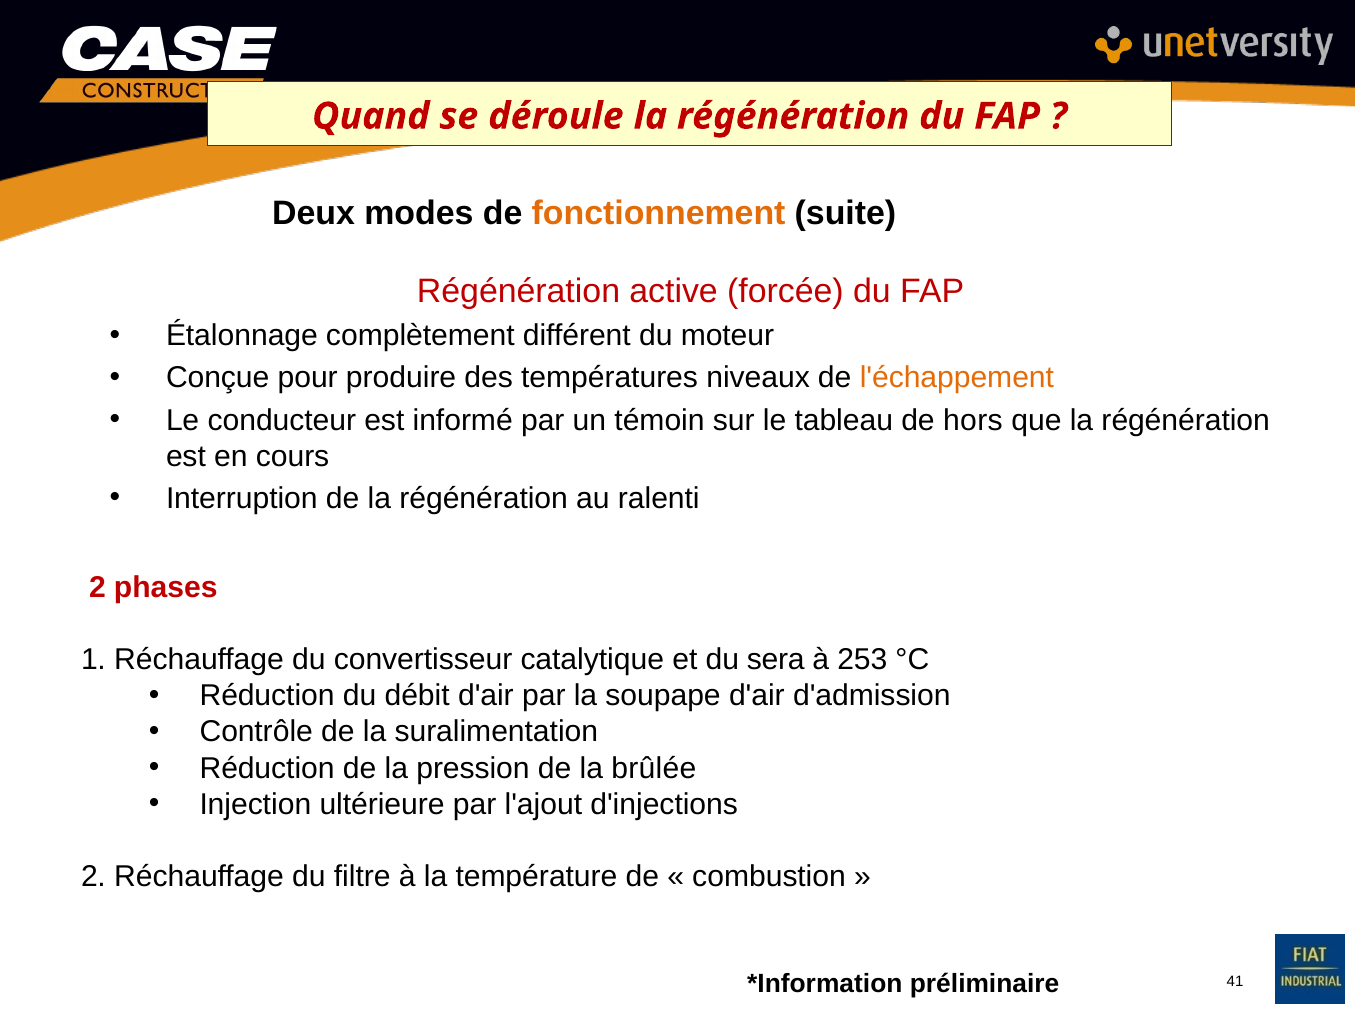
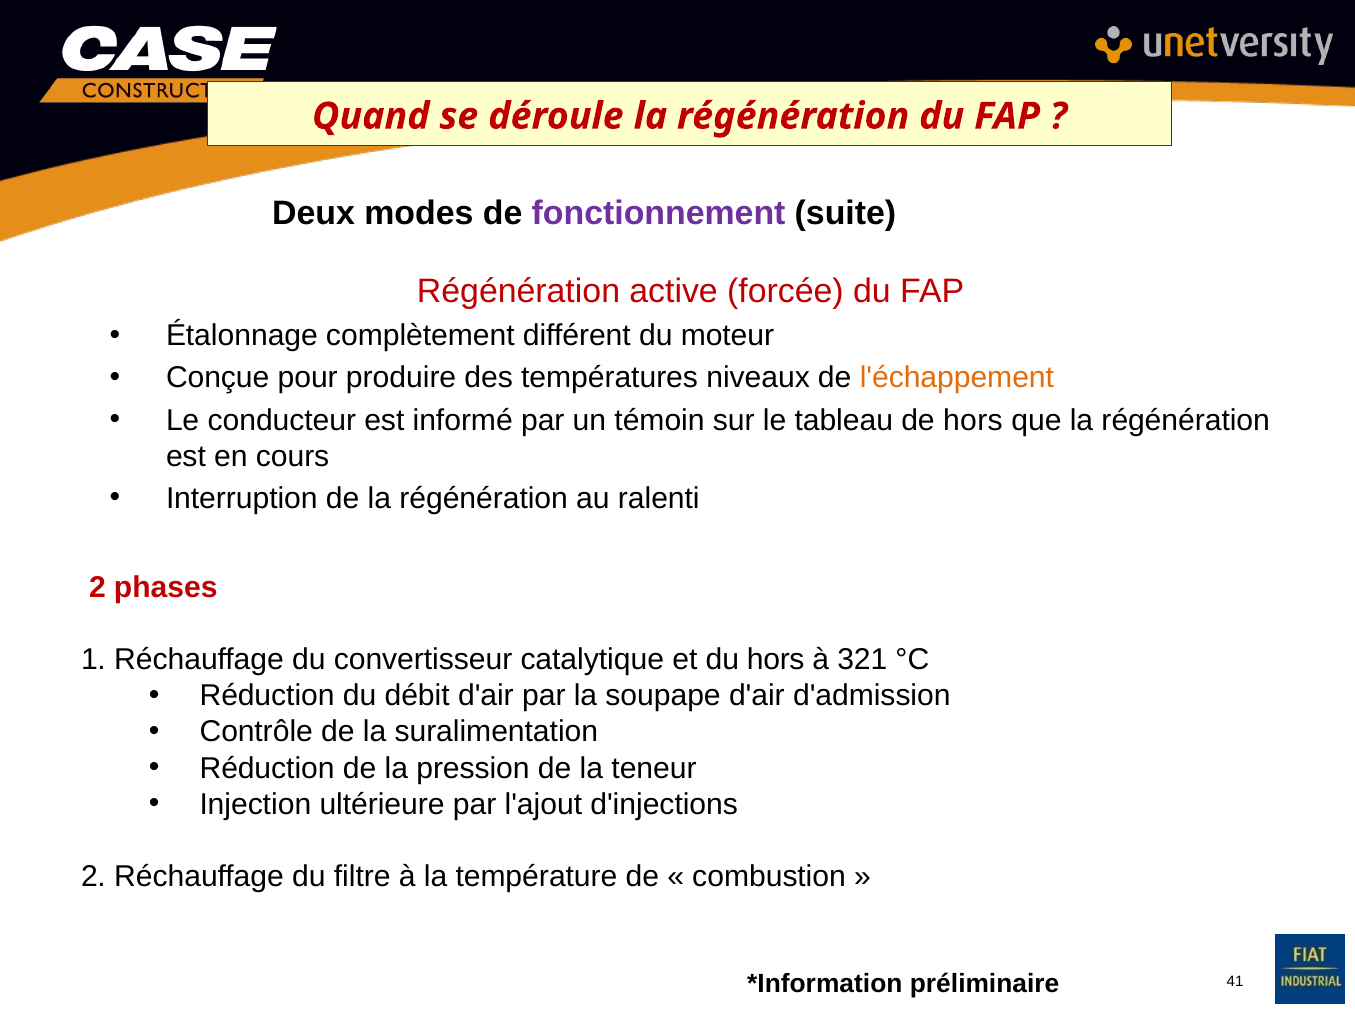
fonctionnement colour: orange -> purple (659, 213)
du sera: sera -> hors (776, 660)
253: 253 -> 321 (862, 660)
brûlée: brûlée -> teneur (654, 768)
